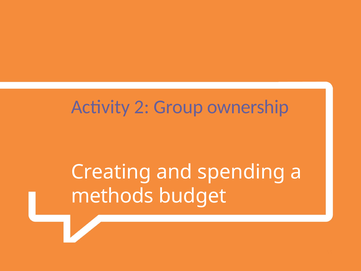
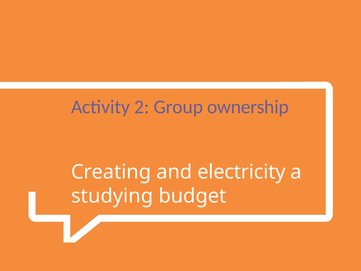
spending: spending -> electricity (241, 172)
methods: methods -> studying (112, 196)
